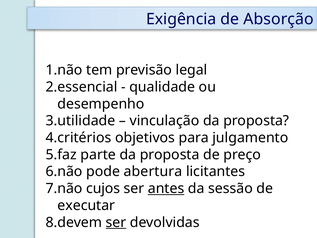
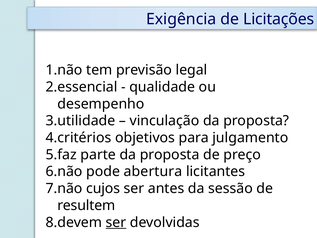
Absorção: Absorção -> Licitações (279, 19)
antes underline: present -> none (166, 188)
executar: executar -> resultem (86, 205)
